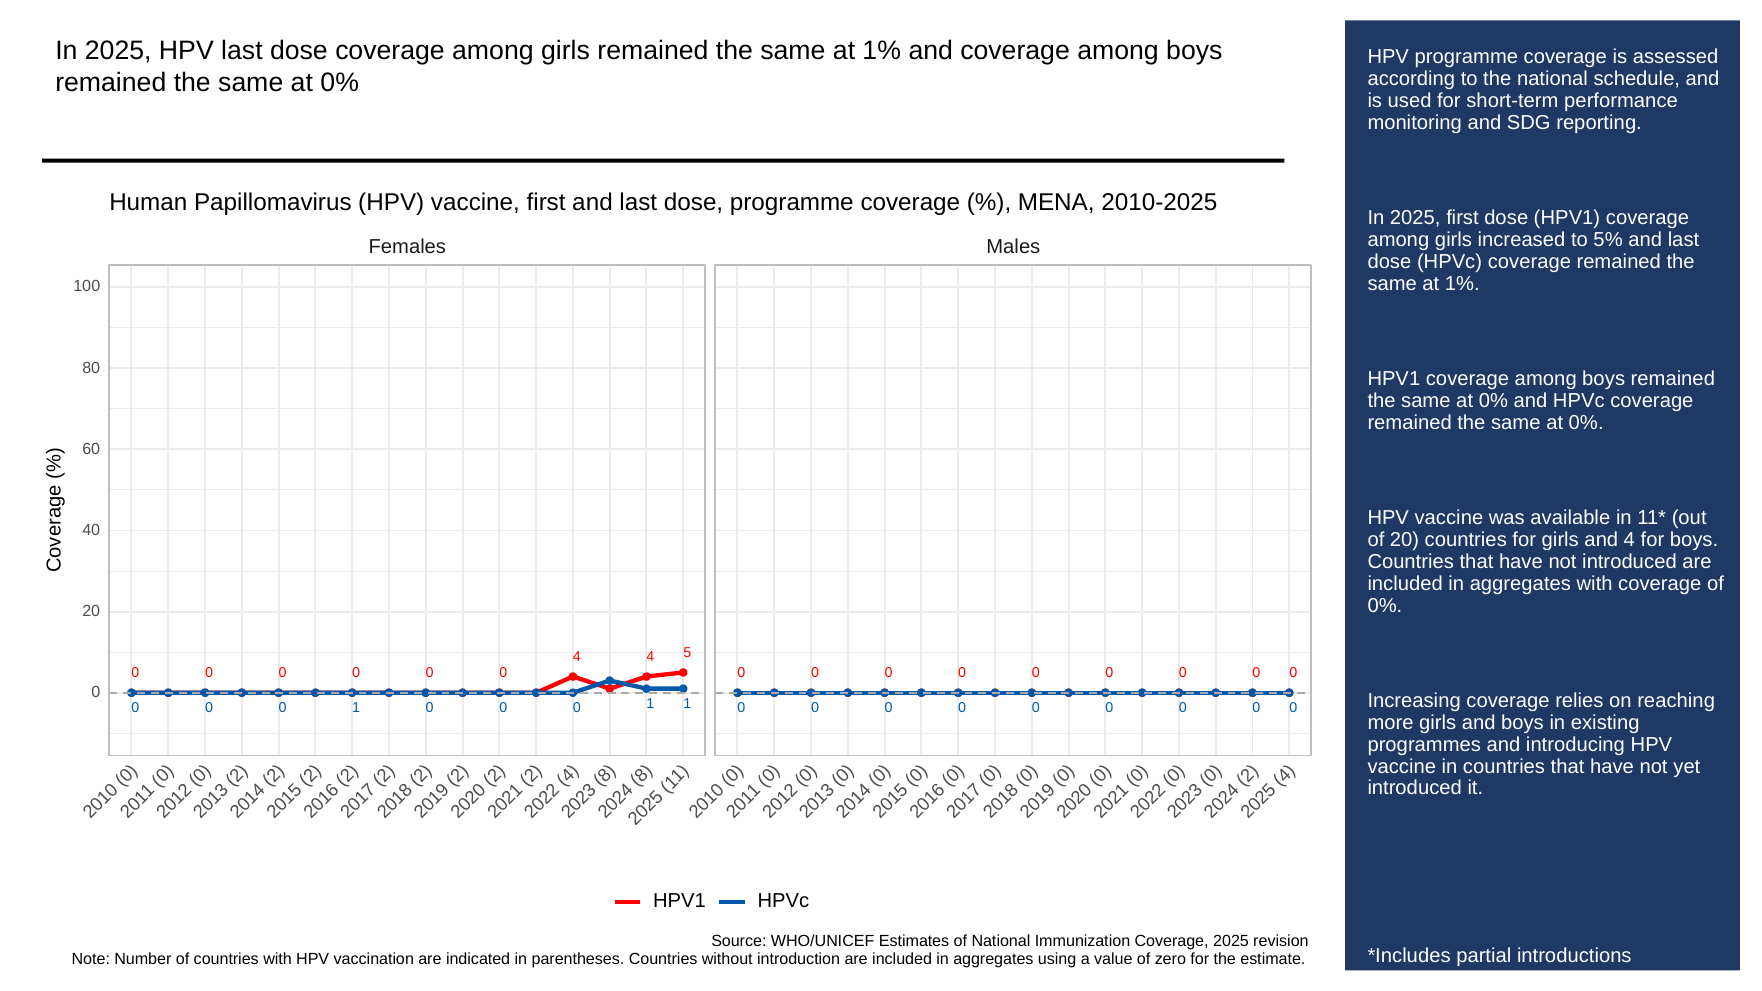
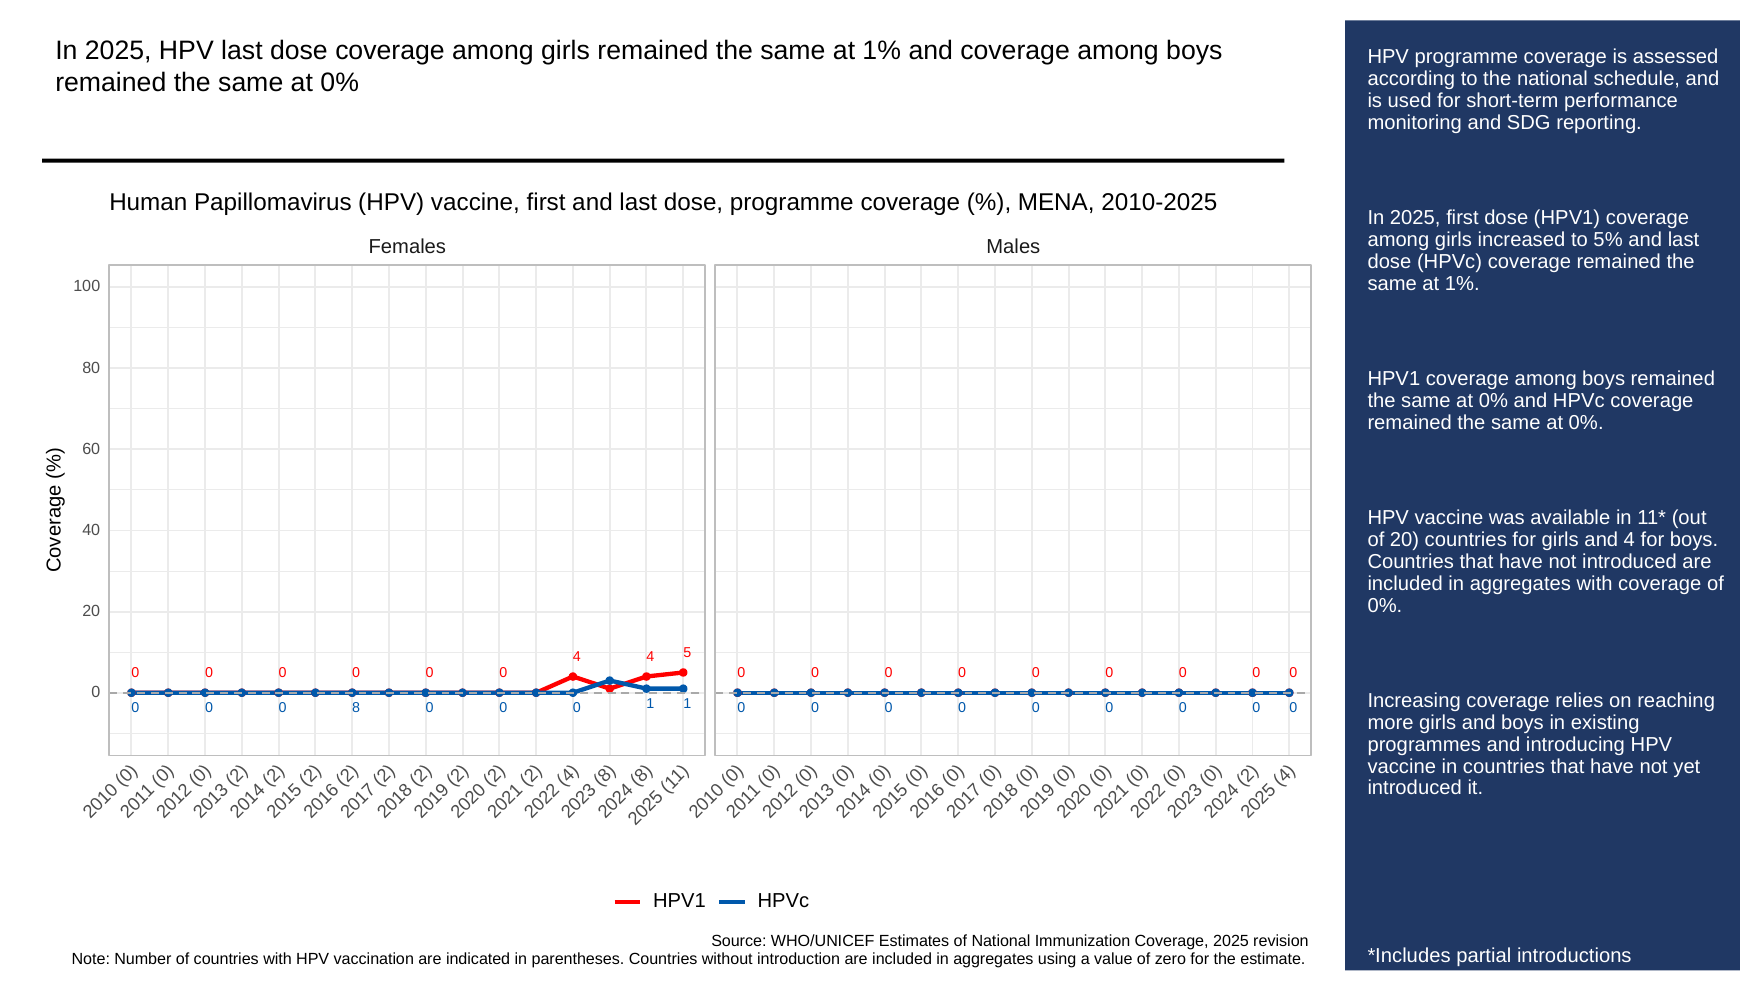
1: 1 -> 8 (356, 708)
